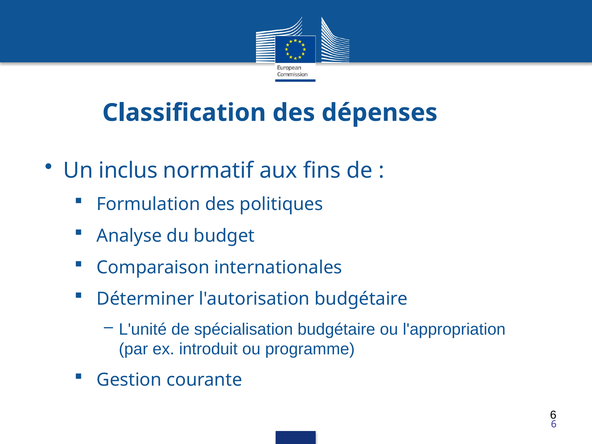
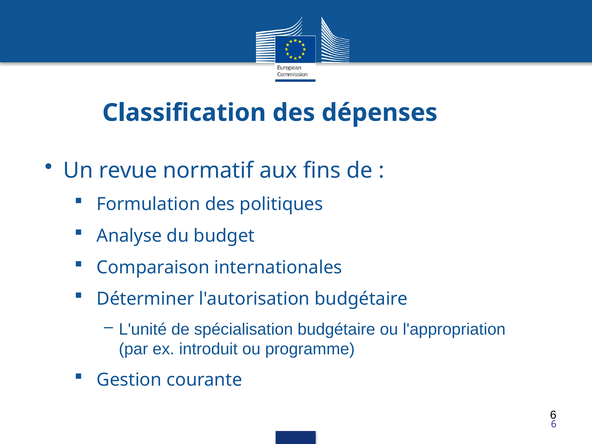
inclus: inclus -> revue (128, 170)
